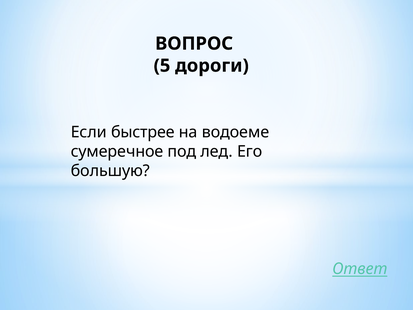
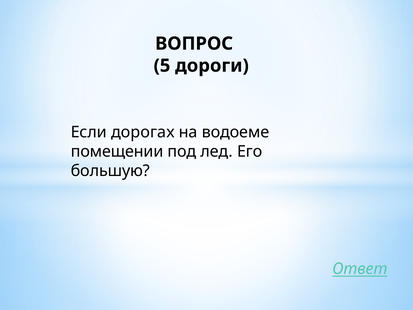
быстрее: быстрее -> дорогах (143, 132)
сумеречное: сумеречное -> помещении (117, 151)
